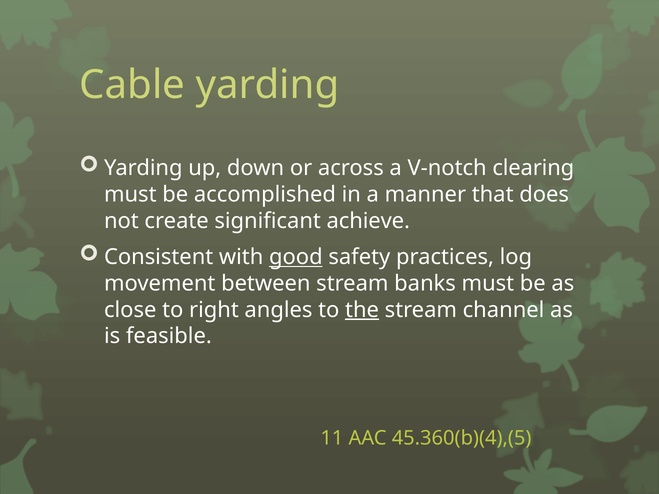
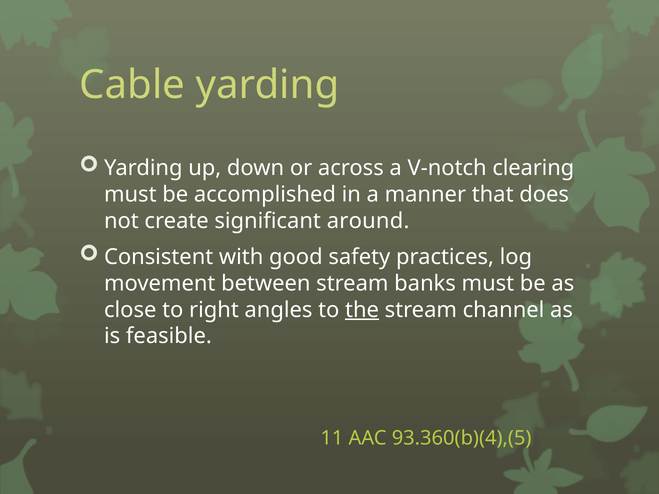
achieve: achieve -> around (368, 221)
good underline: present -> none (296, 257)
45.360(b)(4),(5: 45.360(b)(4),(5 -> 93.360(b)(4),(5 (462, 438)
